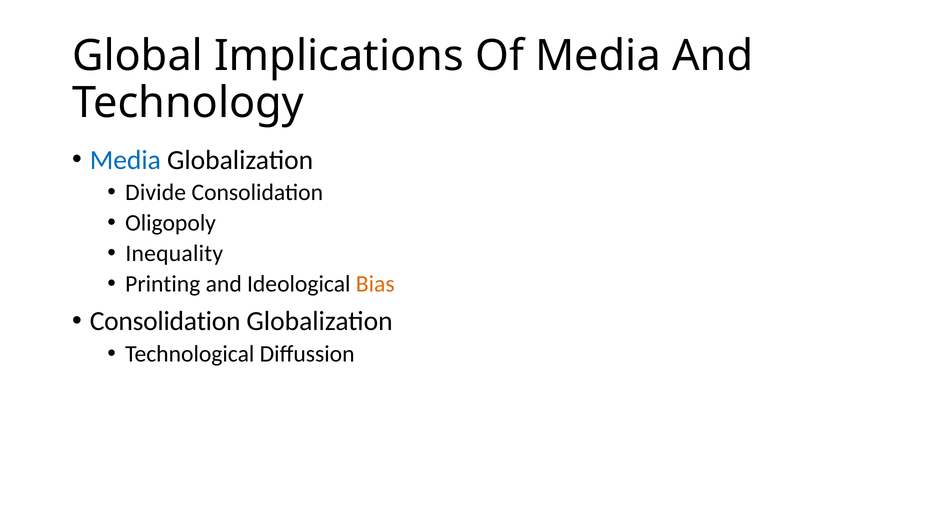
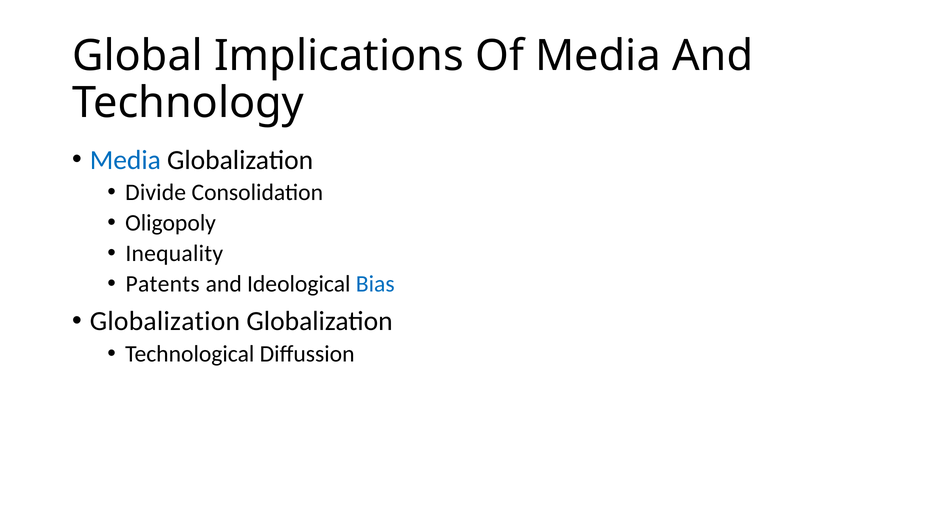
Printing: Printing -> Patents (163, 284)
Bias colour: orange -> blue (375, 284)
Consolidation: Consolidation -> Globalization (165, 321)
